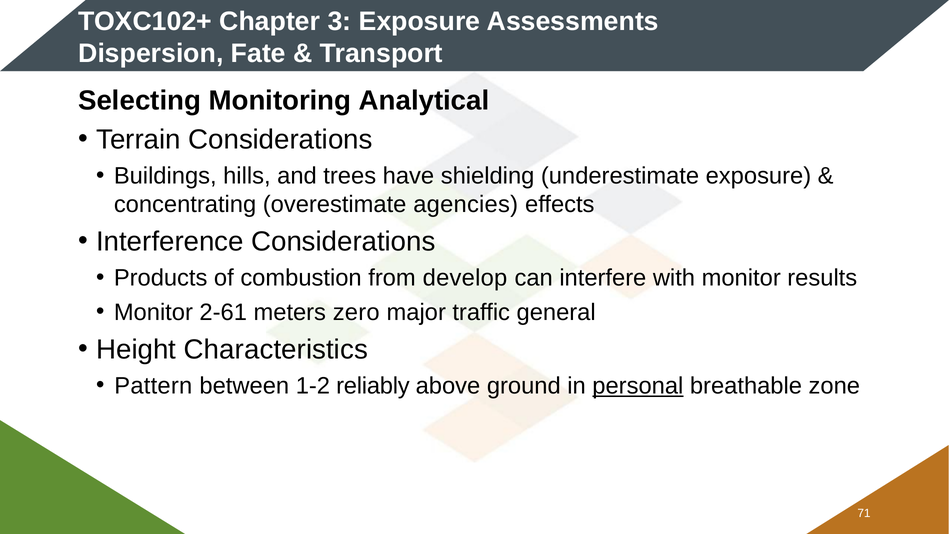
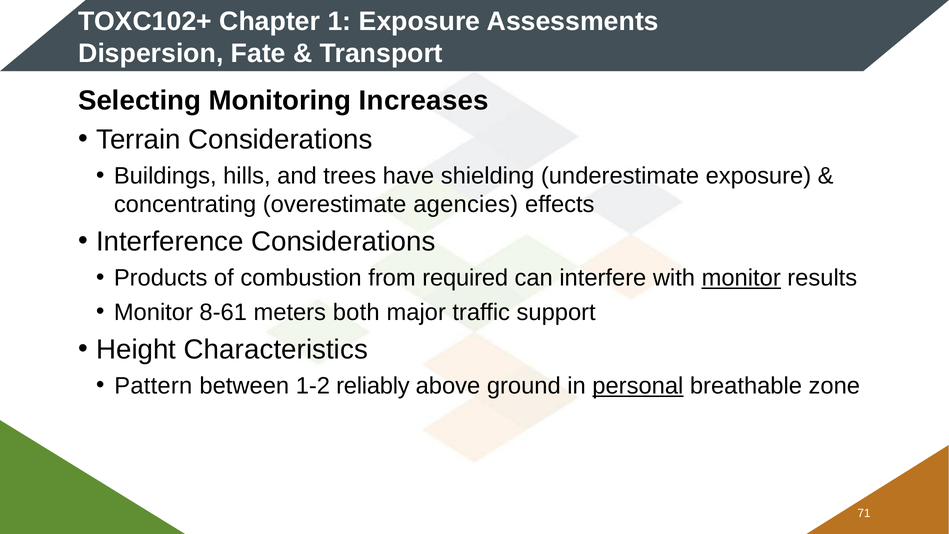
3: 3 -> 1 (339, 21)
Analytical: Analytical -> Increases (424, 100)
develop: develop -> required (465, 278)
monitor underline: none -> present (741, 278)
2-61: 2-61 -> 8-61 (223, 312)
zero: zero -> both (356, 312)
general: general -> support (556, 312)
